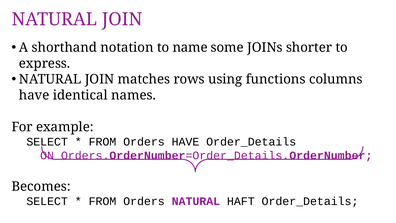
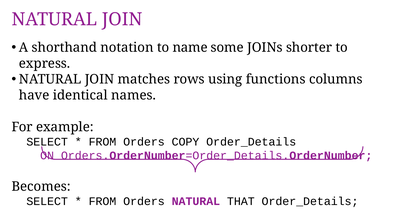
Orders HAVE: HAVE -> COPY (186, 142)
HAFT: HAFT -> THAT (241, 201)
